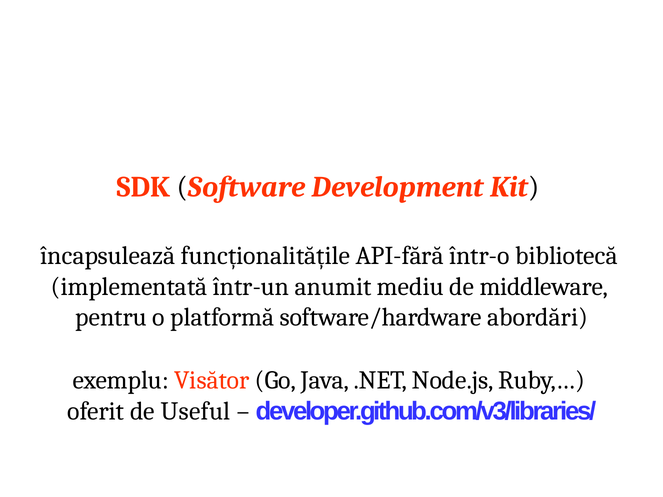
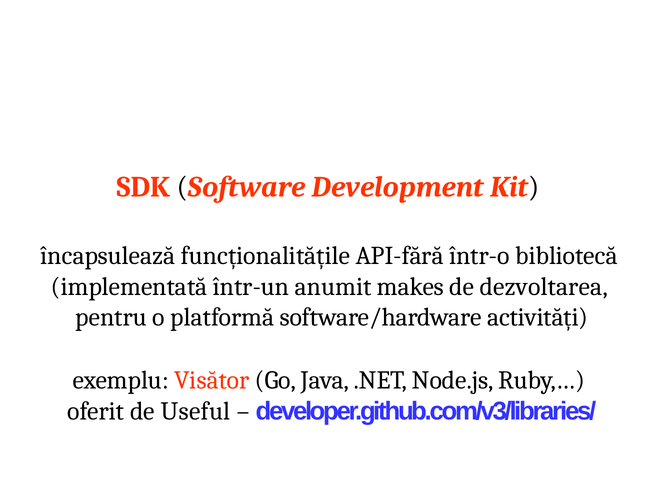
mediu: mediu -> makes (411, 287)
middleware: middleware -> dezvoltarea (544, 287)
abordări: abordări -> activități (538, 318)
